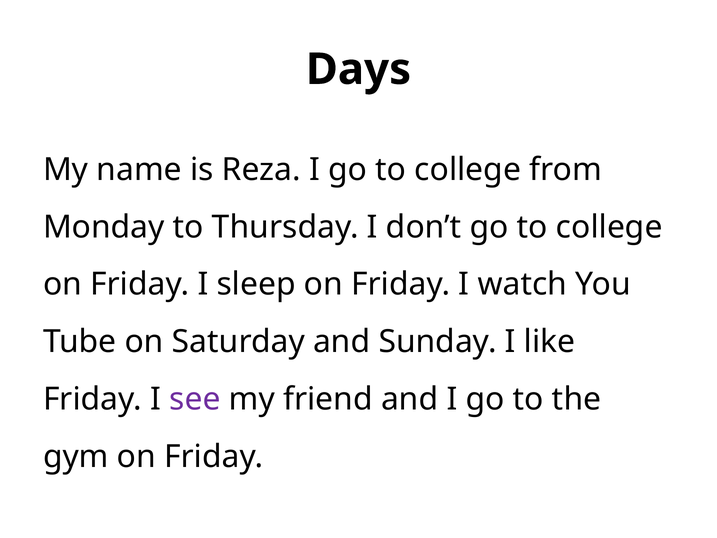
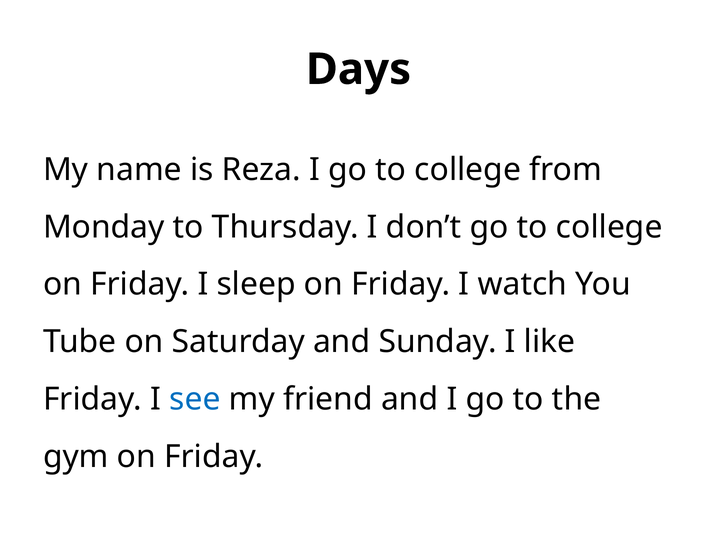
see colour: purple -> blue (195, 399)
